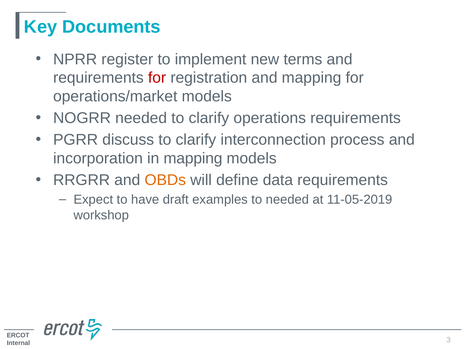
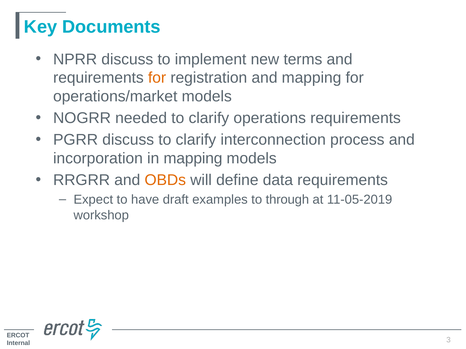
NPRR register: register -> discuss (127, 59)
for colour: red -> orange (157, 78)
to needed: needed -> through (287, 200)
